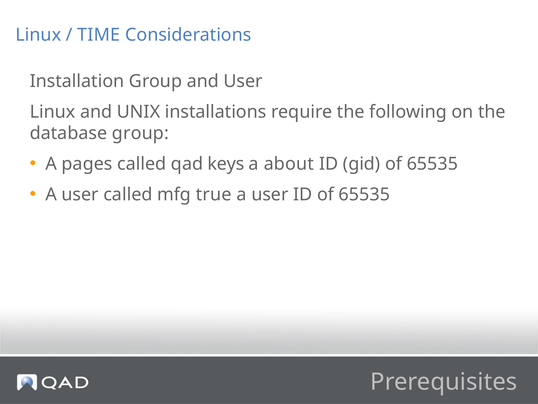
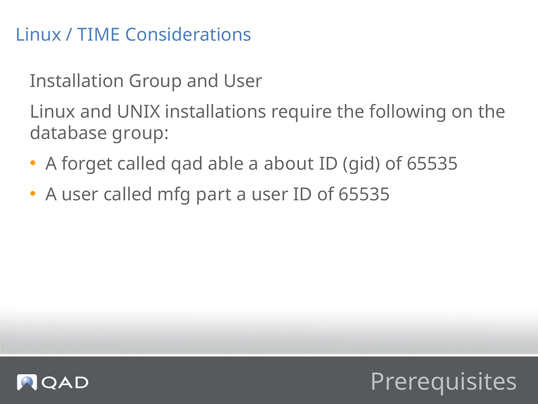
pages: pages -> forget (87, 164)
keys: keys -> able (226, 164)
true: true -> part (214, 194)
